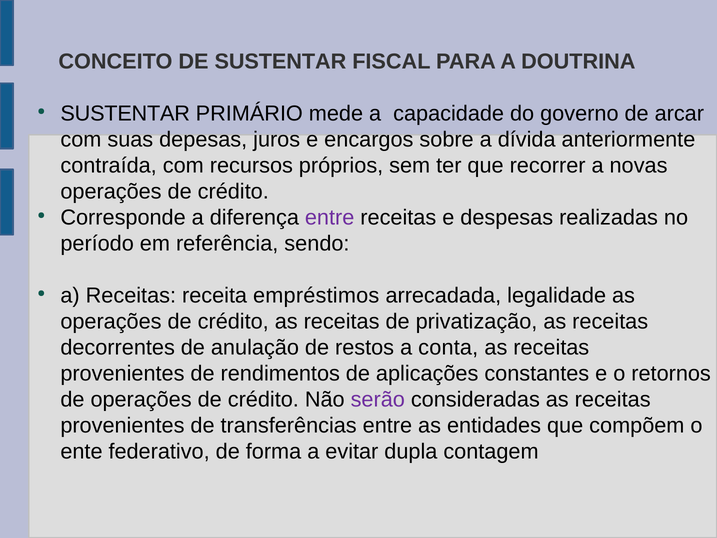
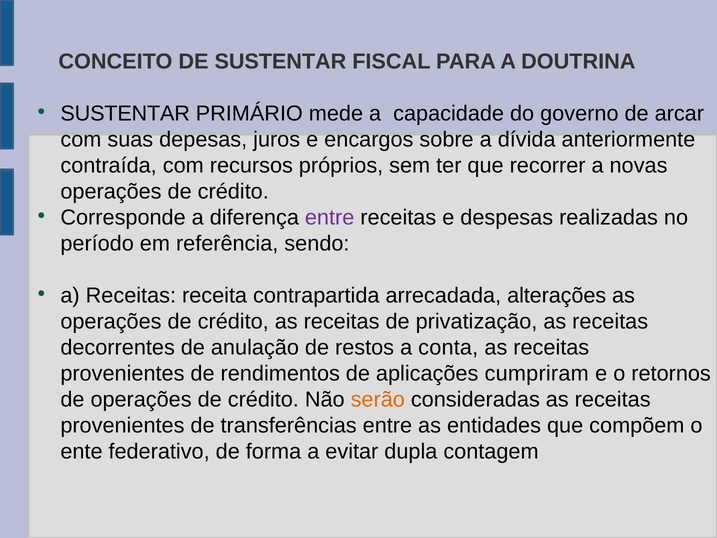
empréstimos: empréstimos -> contrapartida (316, 295)
legalidade: legalidade -> alterações (557, 295)
constantes: constantes -> cumpriram (537, 373)
serão colour: purple -> orange (378, 399)
